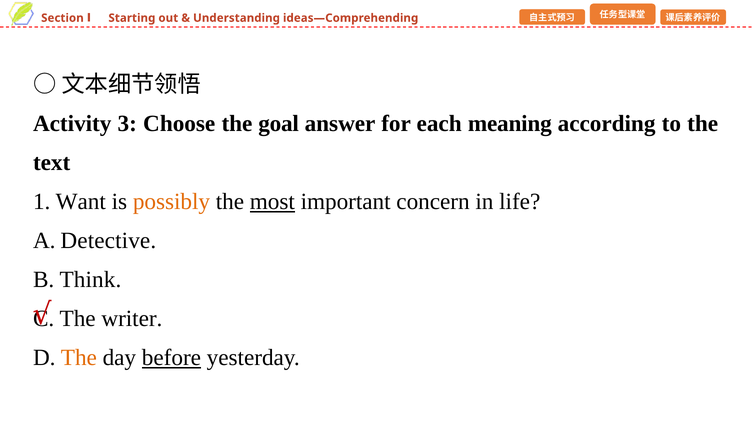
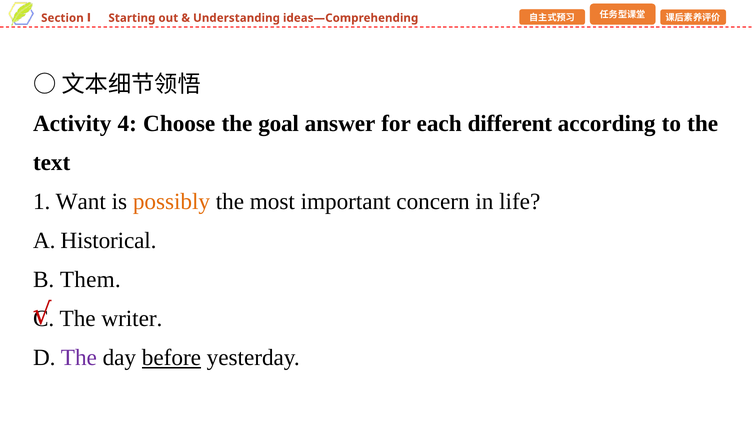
3: 3 -> 4 (127, 124)
meaning: meaning -> different (510, 124)
most underline: present -> none (272, 202)
Detective: Detective -> Historical (108, 241)
Think: Think -> Them (90, 280)
The colour: orange -> purple (79, 358)
